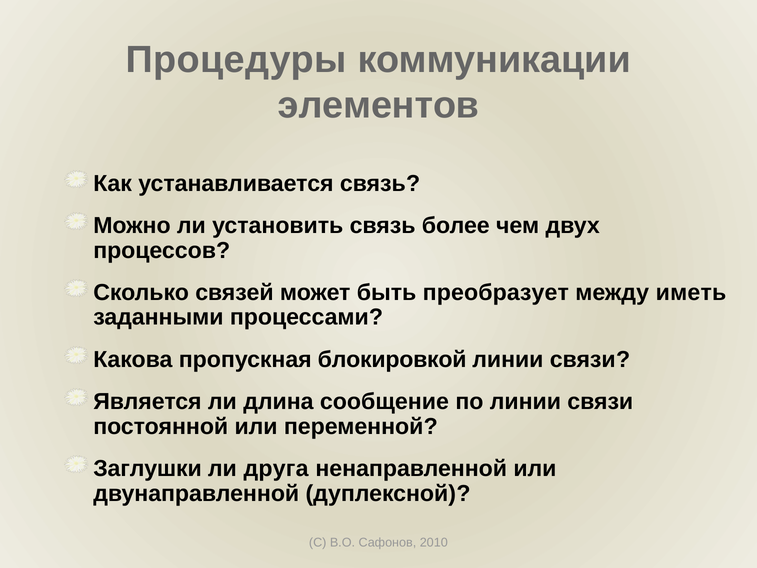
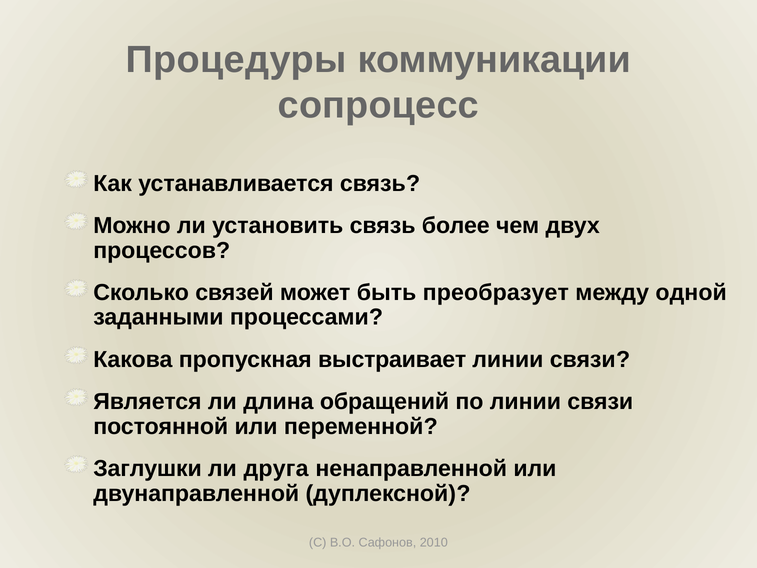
элементов: элементов -> сопроцесс (378, 105)
иметь: иметь -> одной (691, 292)
блокировкой: блокировкой -> выстраивает (392, 359)
сообщение: сообщение -> обращений (385, 401)
